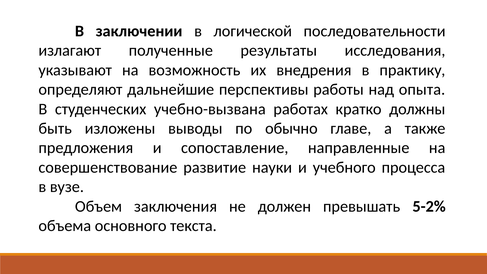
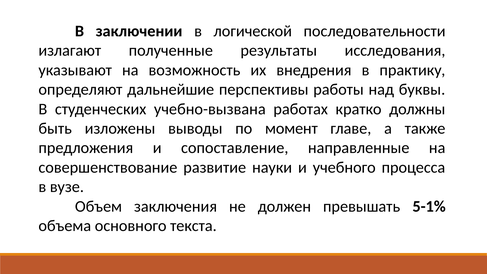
опыта: опыта -> буквы (422, 89)
обычно: обычно -> момент (291, 128)
5-2%: 5-2% -> 5-1% (429, 206)
